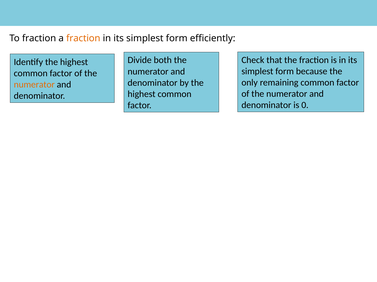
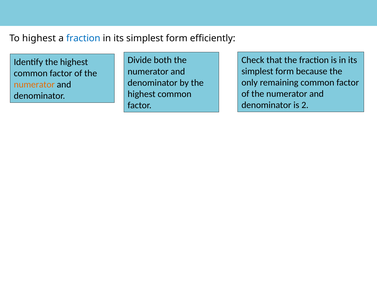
To fraction: fraction -> highest (39, 38)
fraction colour: orange -> blue (83, 38)
is 0: 0 -> 2 (305, 105)
